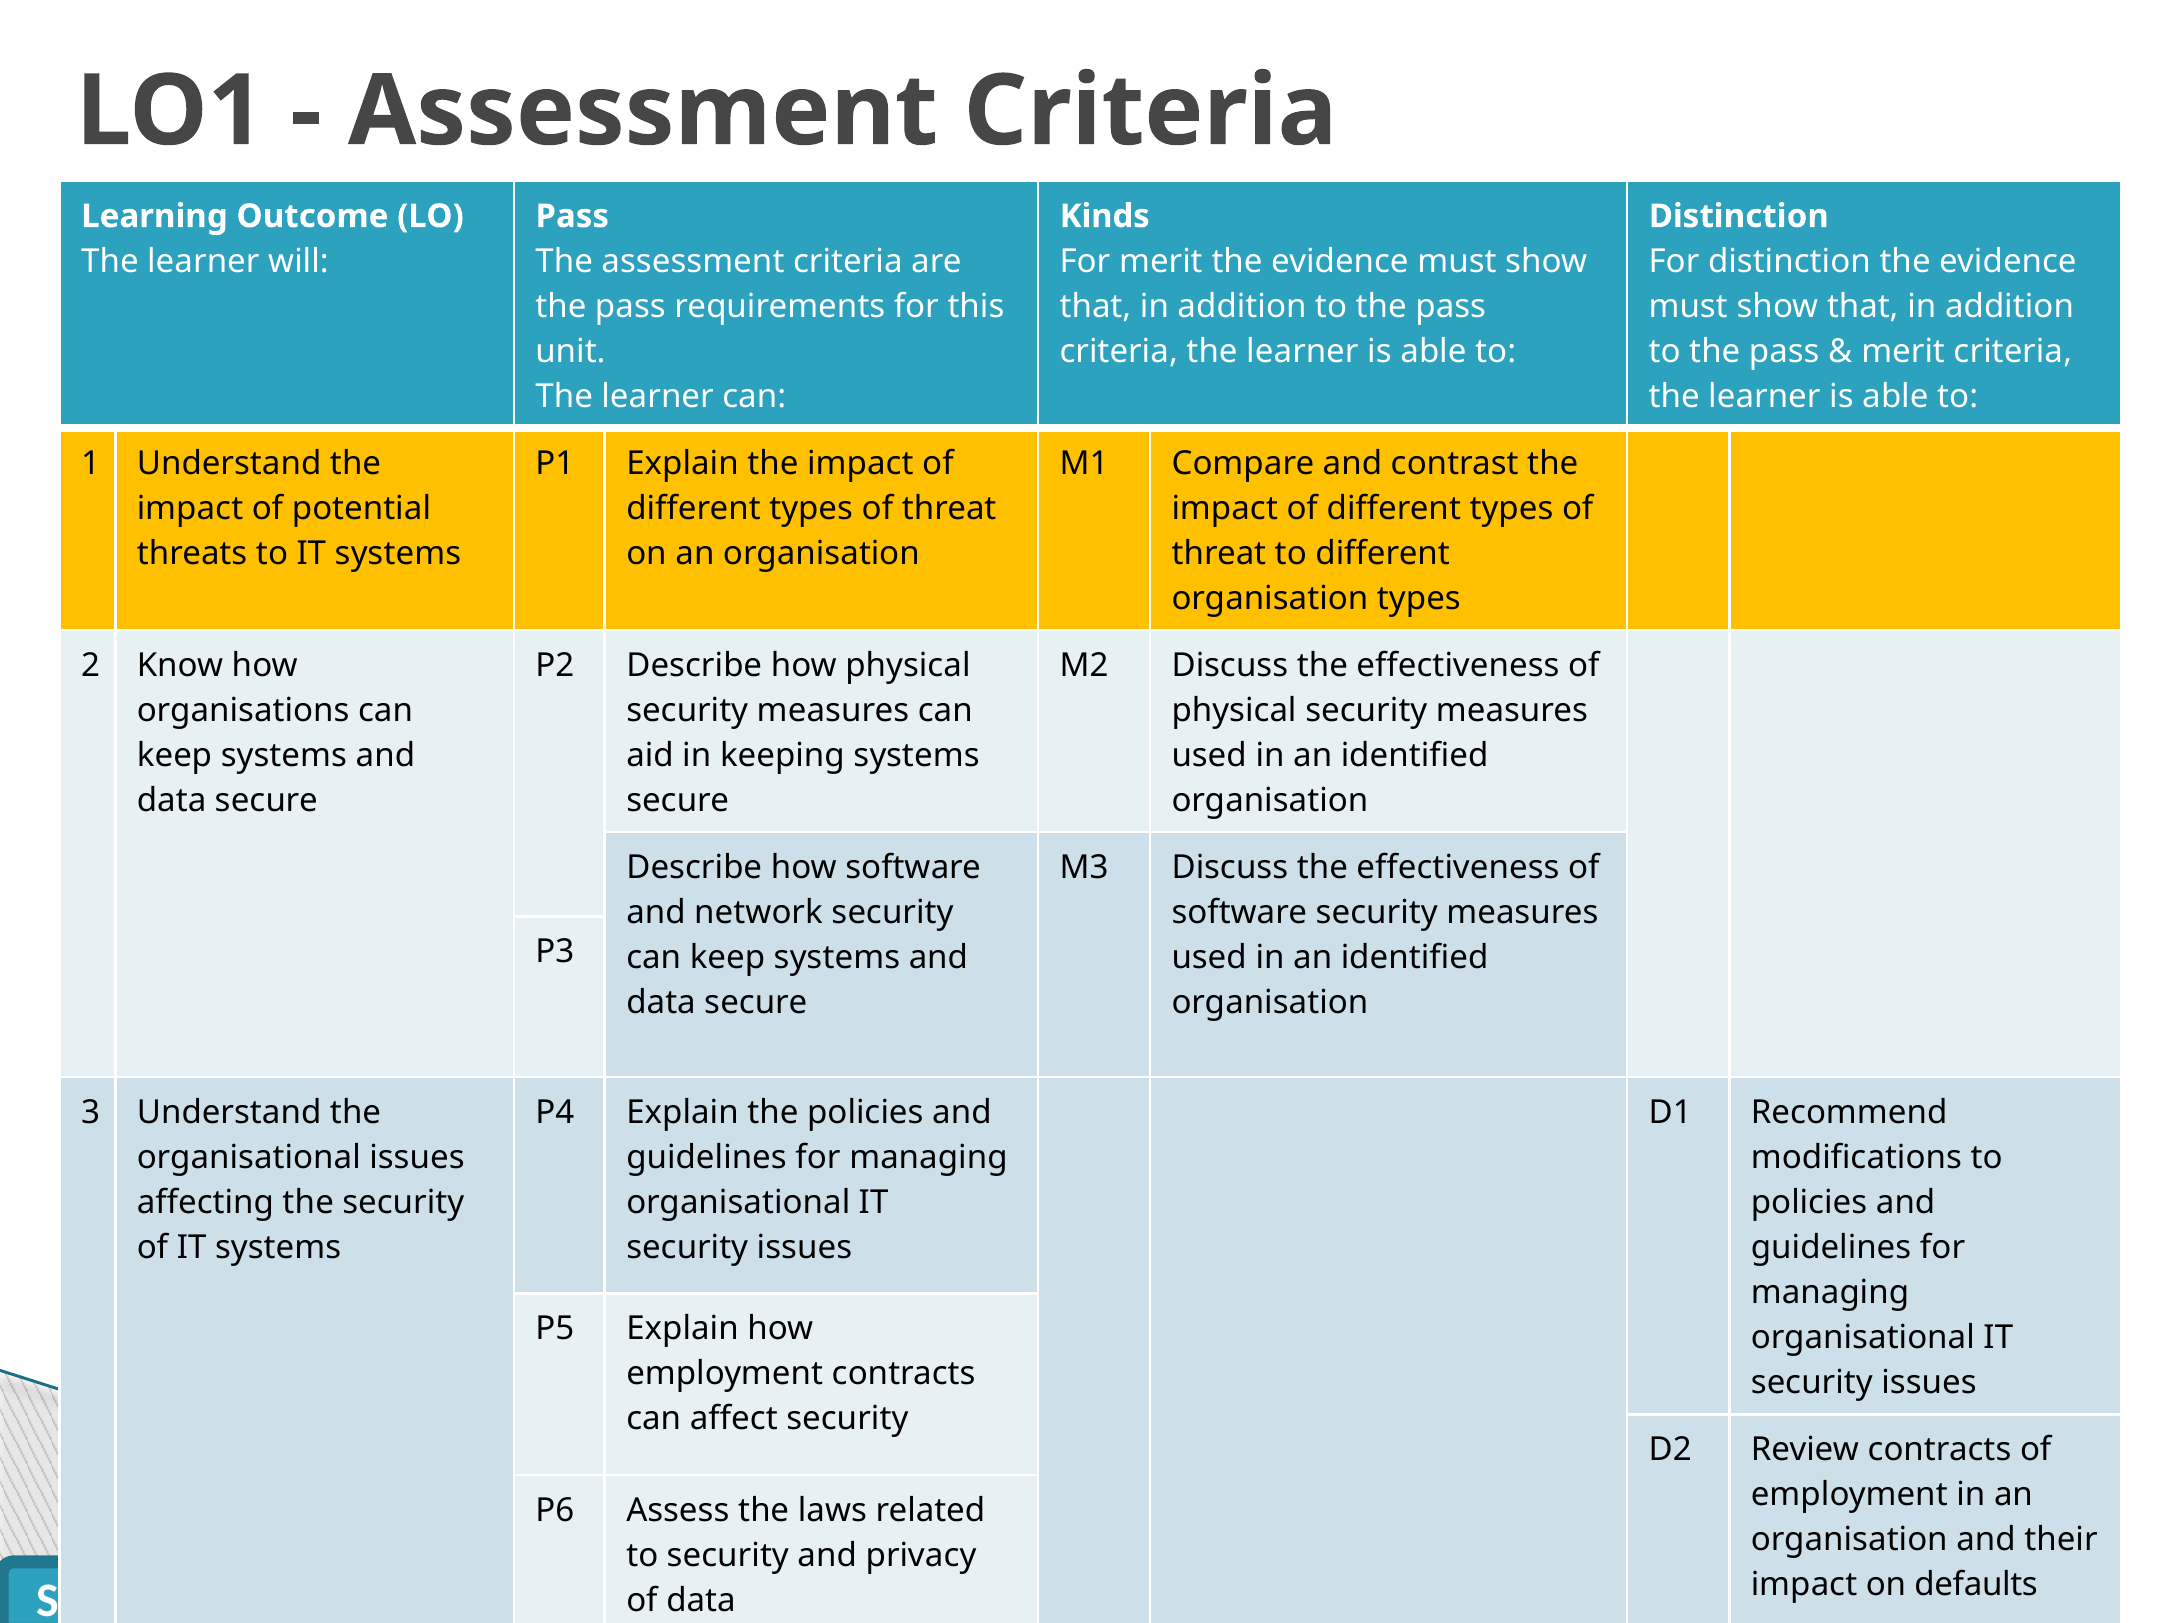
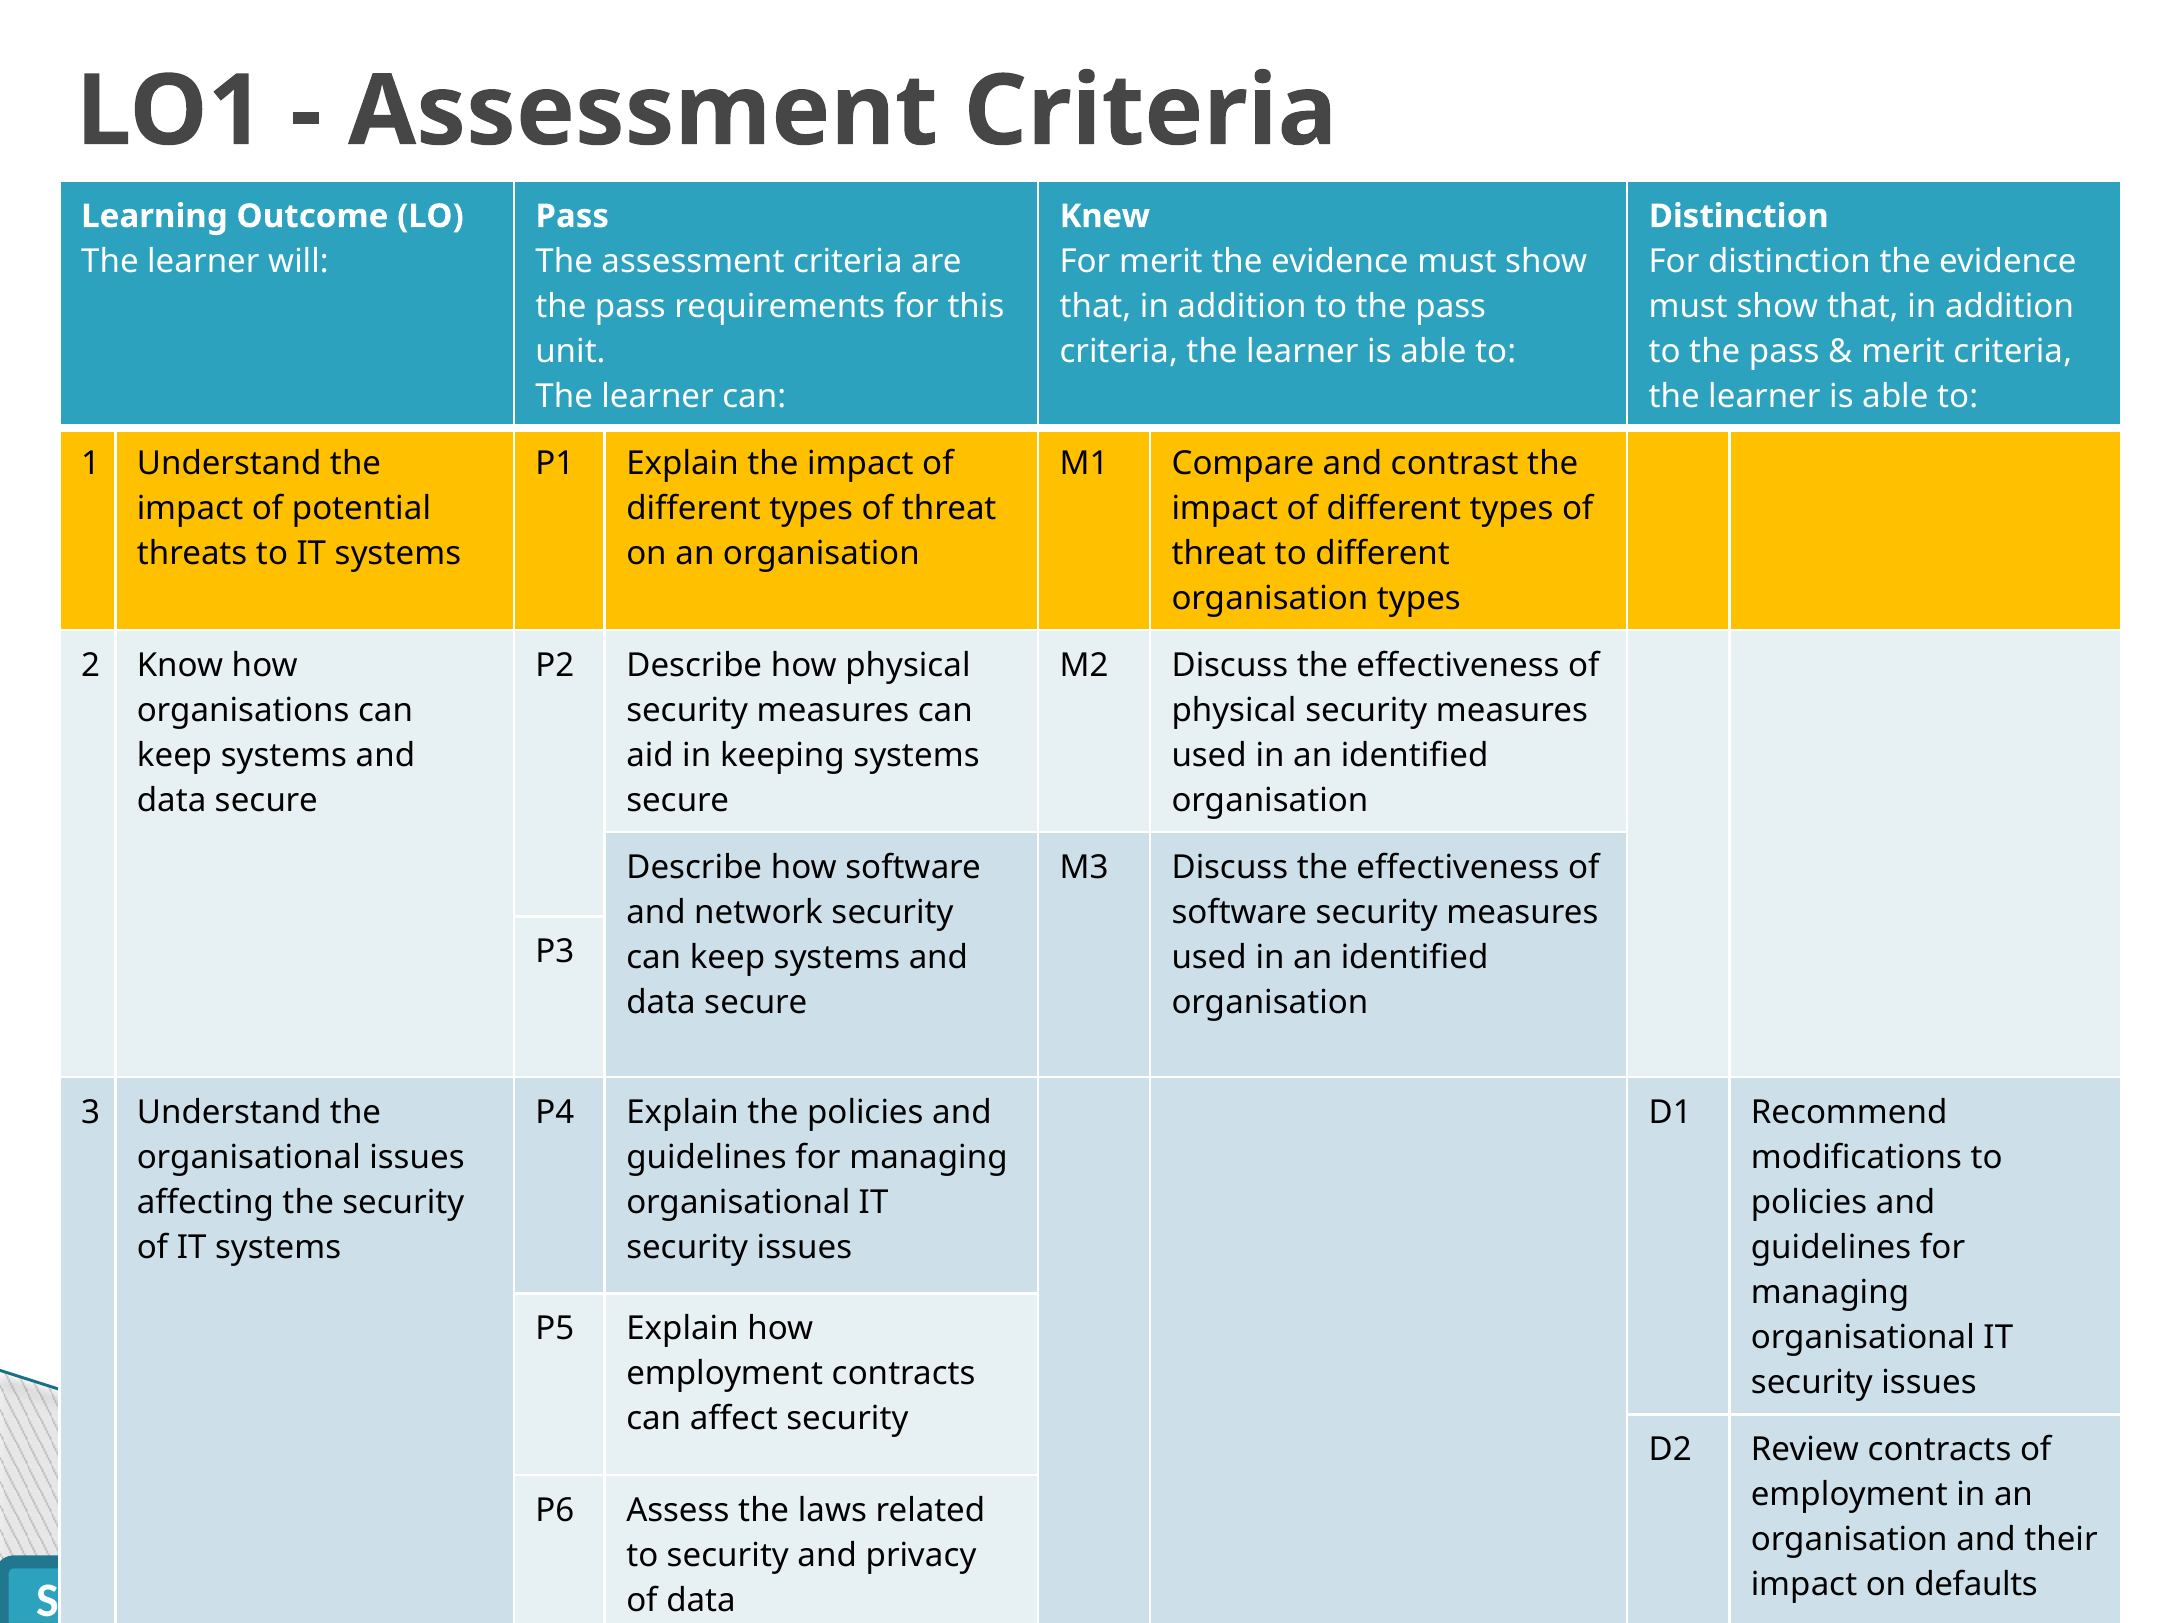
Kinds: Kinds -> Knew (1105, 216)
